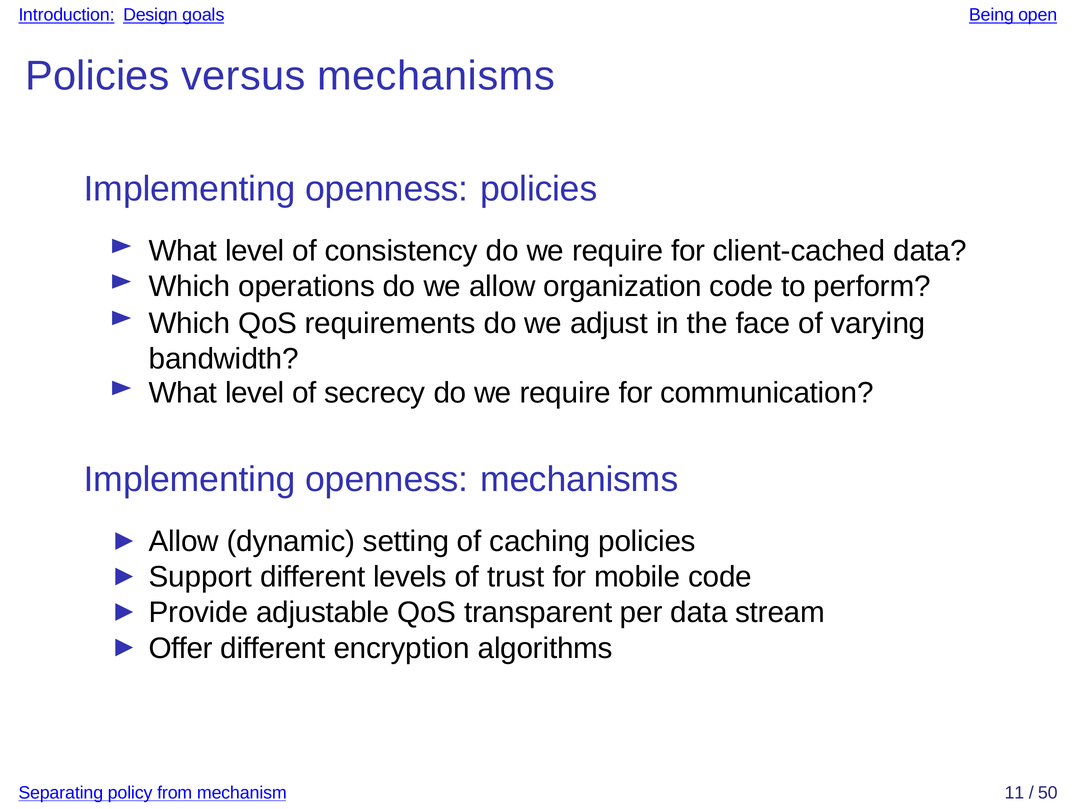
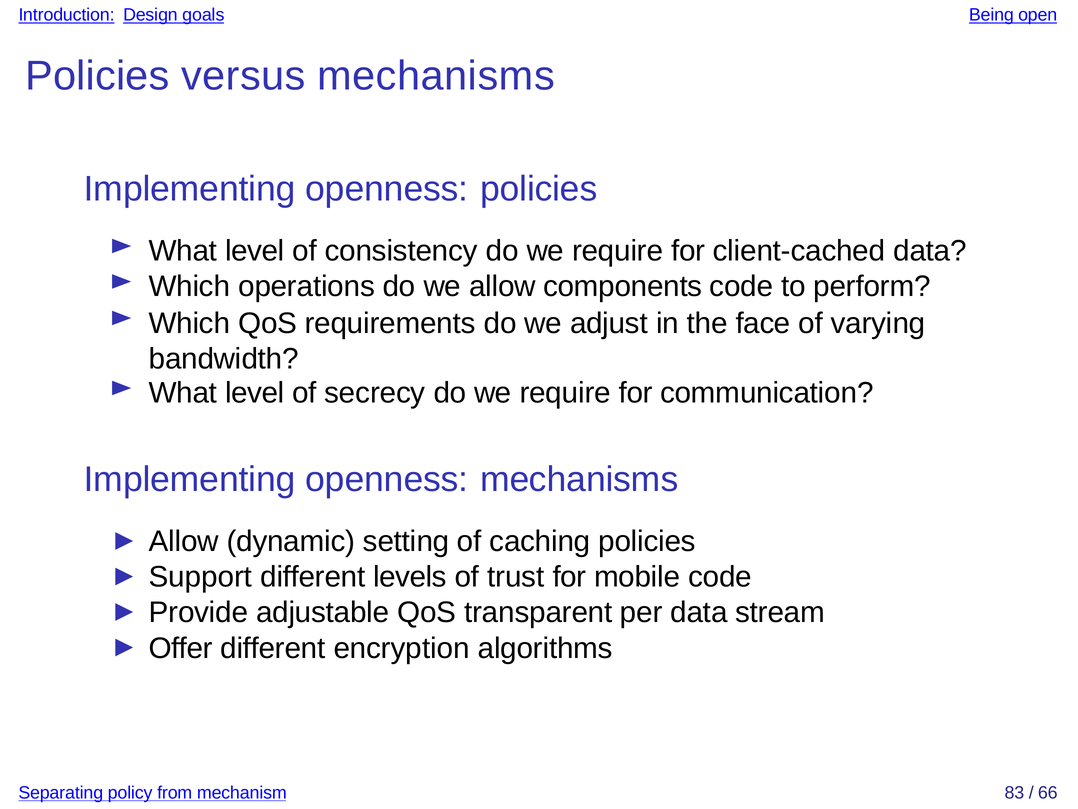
organization: organization -> components (623, 287)
11: 11 -> 83 (1014, 793)
50: 50 -> 66 (1048, 793)
